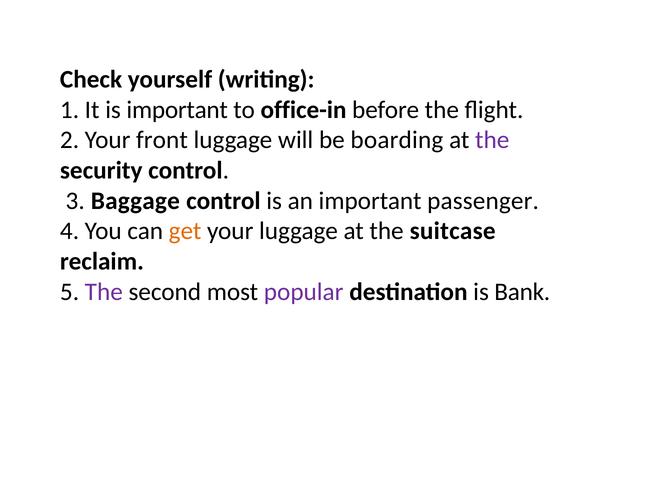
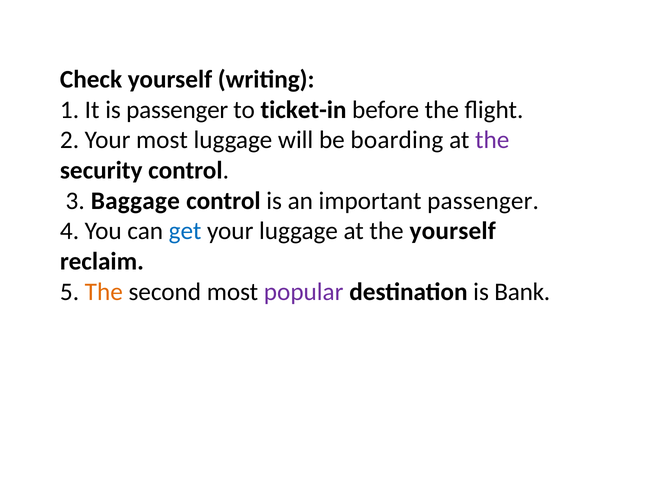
is important: important -> passenger (177, 110)
office-in: office-in -> ticket-in (304, 110)
Your front: front -> most (162, 140)
get colour: orange -> blue (185, 231)
the suitcase: suitcase -> yourself (453, 231)
The colour: purple -> orange (104, 292)
